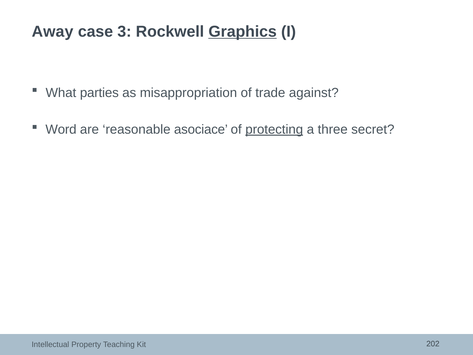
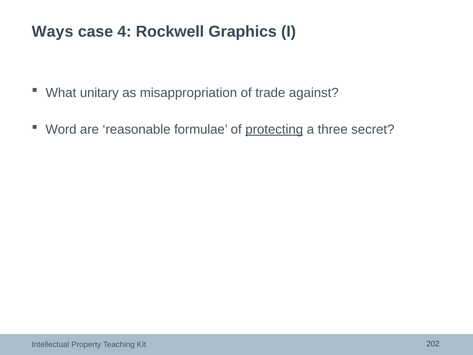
Away: Away -> Ways (53, 31)
3: 3 -> 4 (124, 31)
Graphics underline: present -> none (243, 31)
parties: parties -> unitary (99, 93)
asociace: asociace -> formulae (201, 129)
